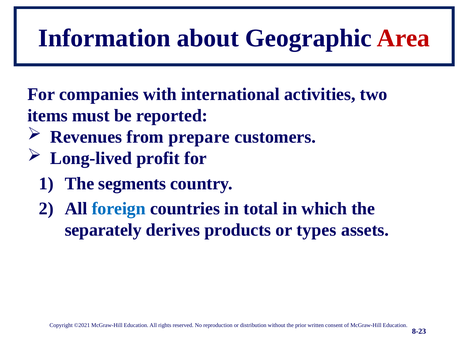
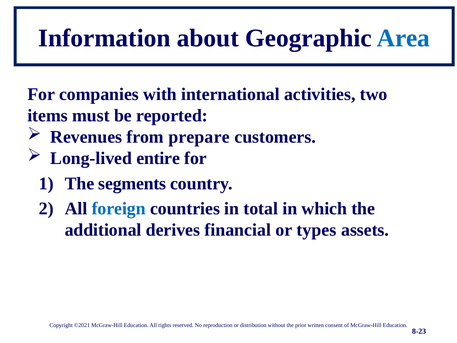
Area colour: red -> blue (403, 38)
profit: profit -> entire (158, 158)
separately: separately -> additional (103, 230)
products: products -> financial (238, 230)
